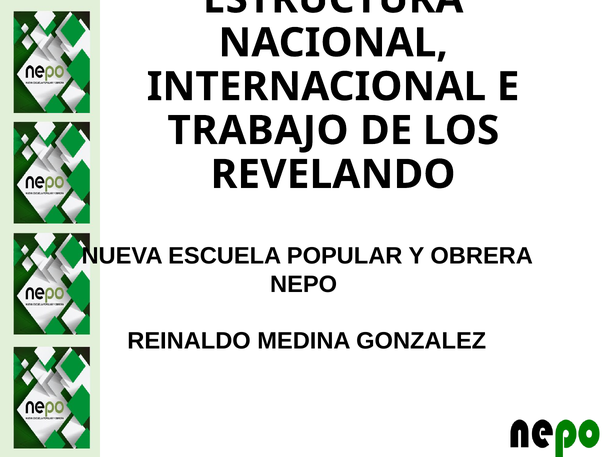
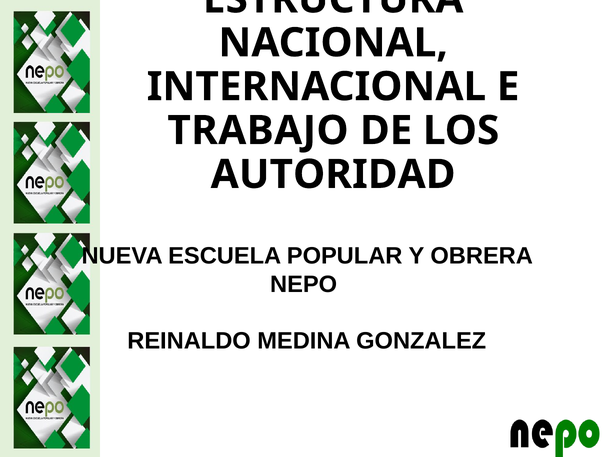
REVELANDO: REVELANDO -> AUTORIDAD (333, 174)
